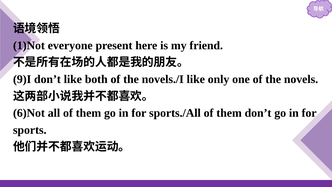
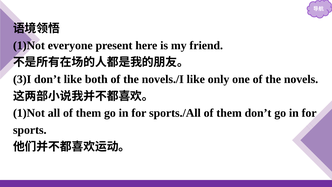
9)I: 9)I -> 3)I (22, 79)
6)Not: 6)Not -> 1)Not (29, 113)
